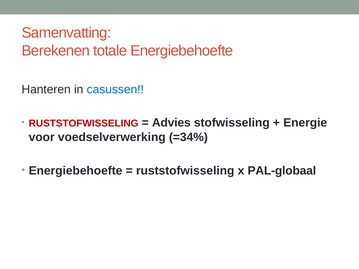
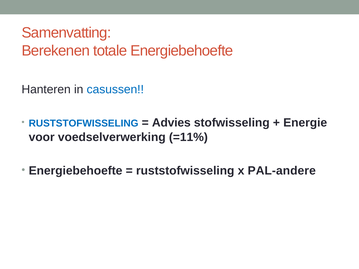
RUSTSTOFWISSELING colour: red -> blue (84, 124)
=34%: =34% -> =11% (188, 137)
PAL-globaal: PAL-globaal -> PAL-andere (282, 171)
